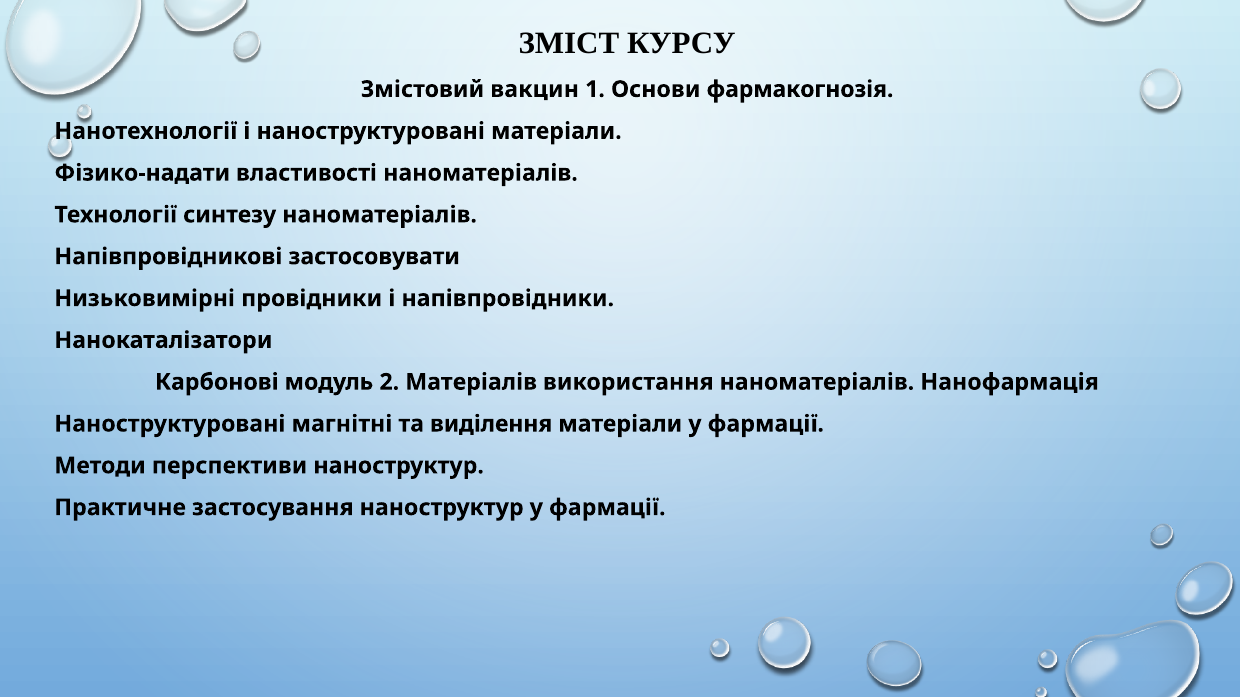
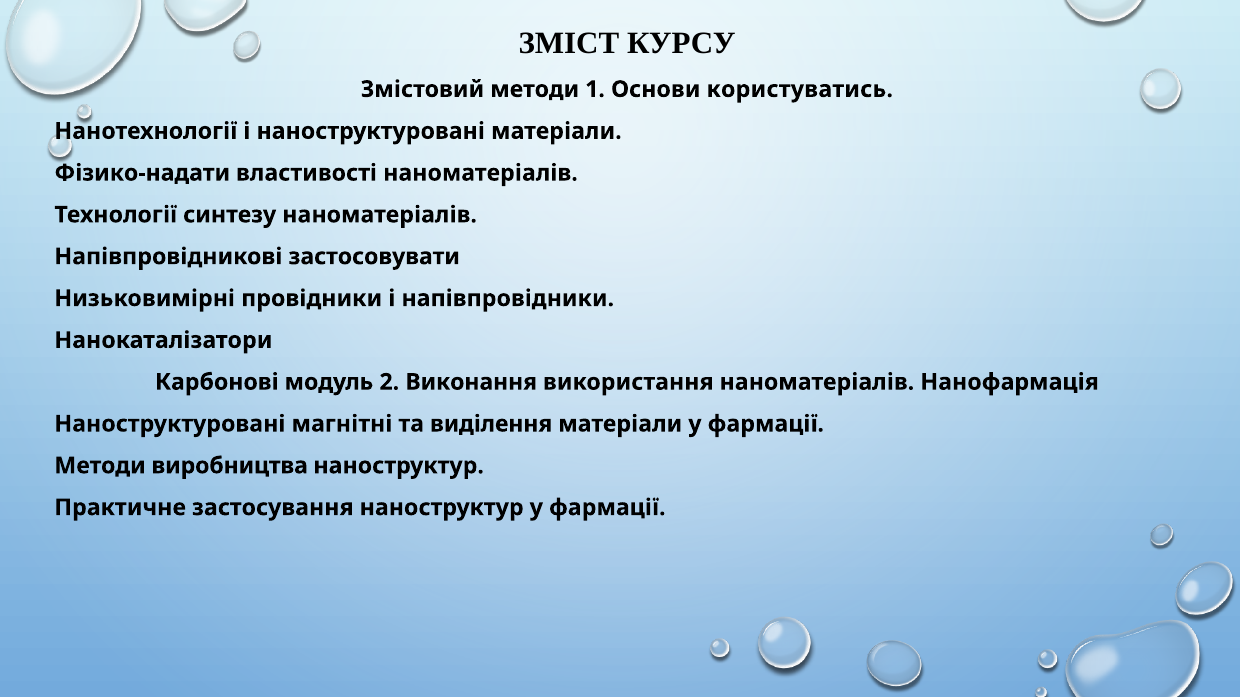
Змістовий вакцин: вакцин -> методи (535, 89)
фармакогнозія: фармакогнозія -> користуватись (800, 89)
Матеріалів: Матеріалів -> Виконання (471, 382)
перспективи: перспективи -> виробництва (230, 466)
